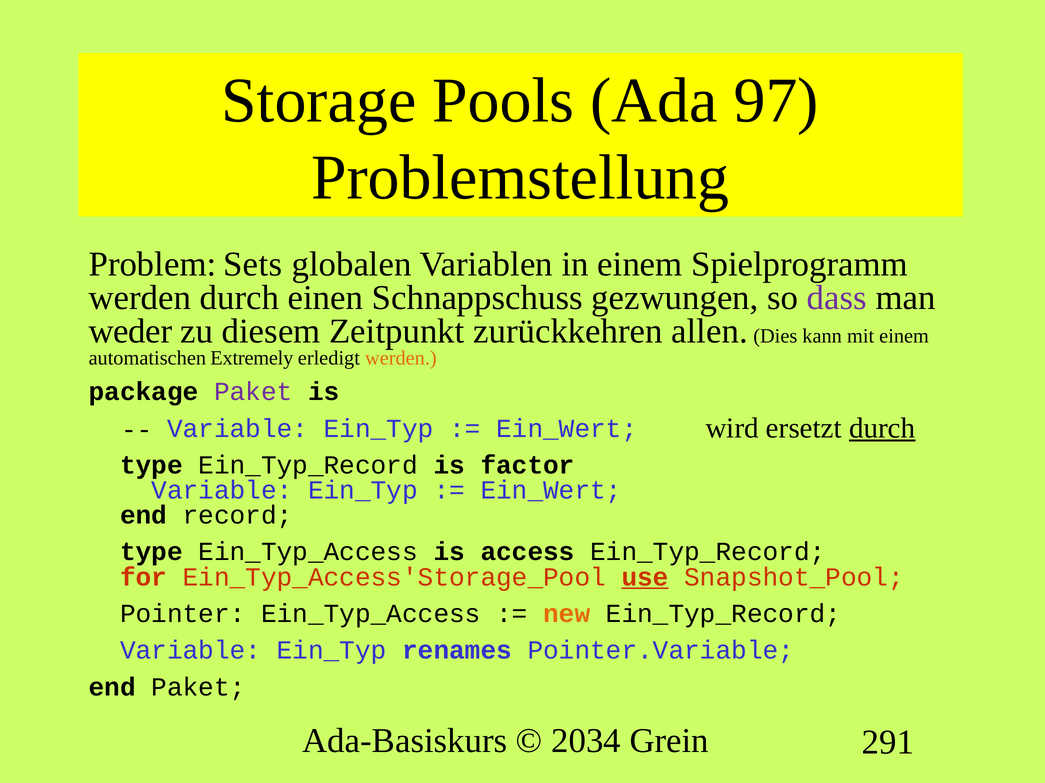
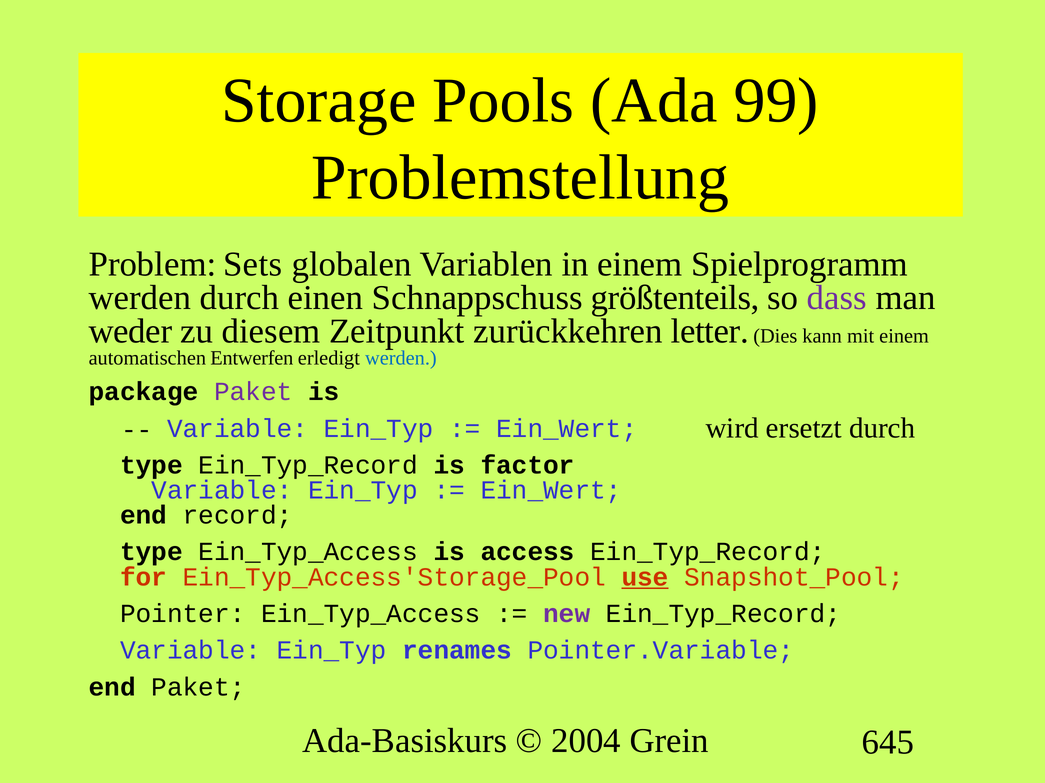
97: 97 -> 99 (776, 101)
gezwungen: gezwungen -> größtenteils (675, 298)
allen: allen -> letter (710, 331)
Extremely: Extremely -> Entwerfen (252, 358)
werden colour: orange -> blue (401, 358)
durch underline: present -> none (882, 428)
new colour: orange -> purple (567, 614)
2034: 2034 -> 2004 (586, 742)
291: 291 -> 645 (888, 743)
